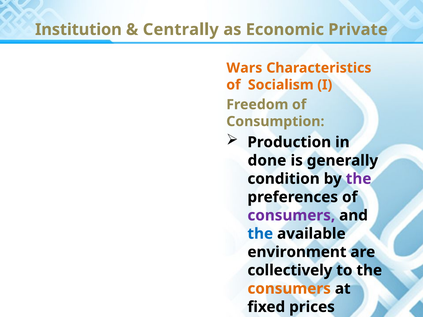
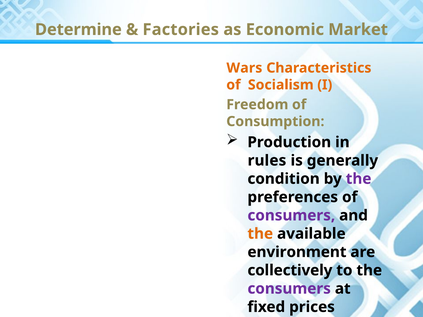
Institution: Institution -> Determine (78, 30)
Centrally: Centrally -> Factories (181, 30)
Private: Private -> Market (358, 30)
done: done -> rules (267, 161)
the colour: blue -> orange (260, 234)
consumers colour: orange -> purple (289, 289)
